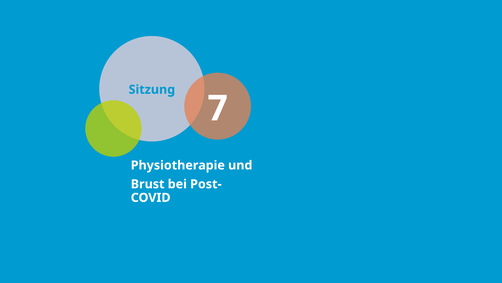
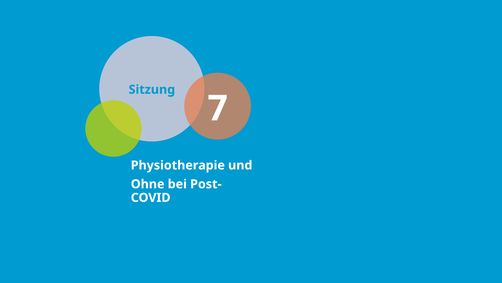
Brust: Brust -> Ohne (148, 184)
